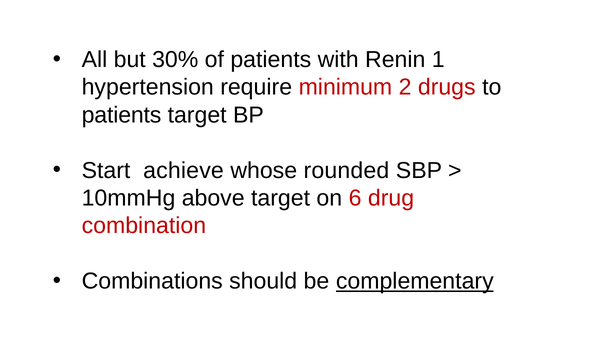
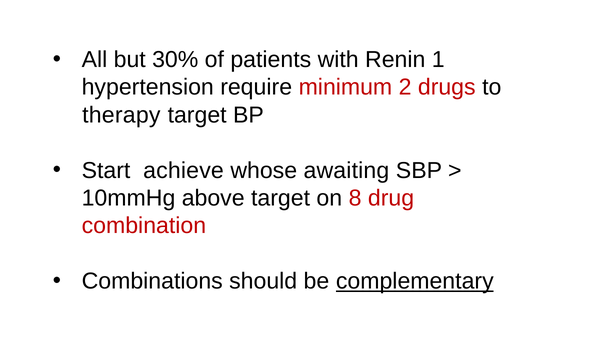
patients: patients -> therapy (121, 115)
rounded: rounded -> awaiting (346, 171)
6: 6 -> 8 (355, 198)
